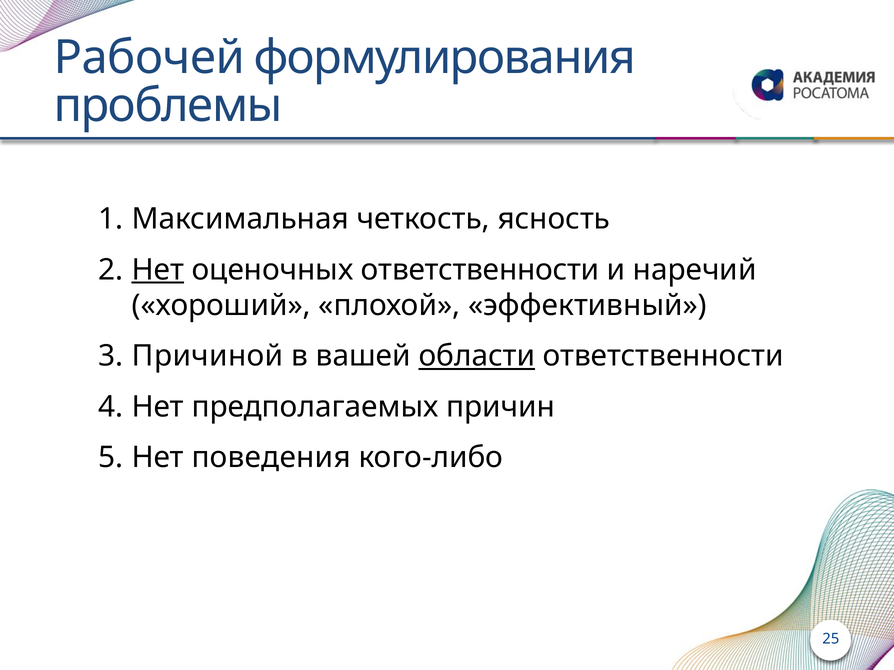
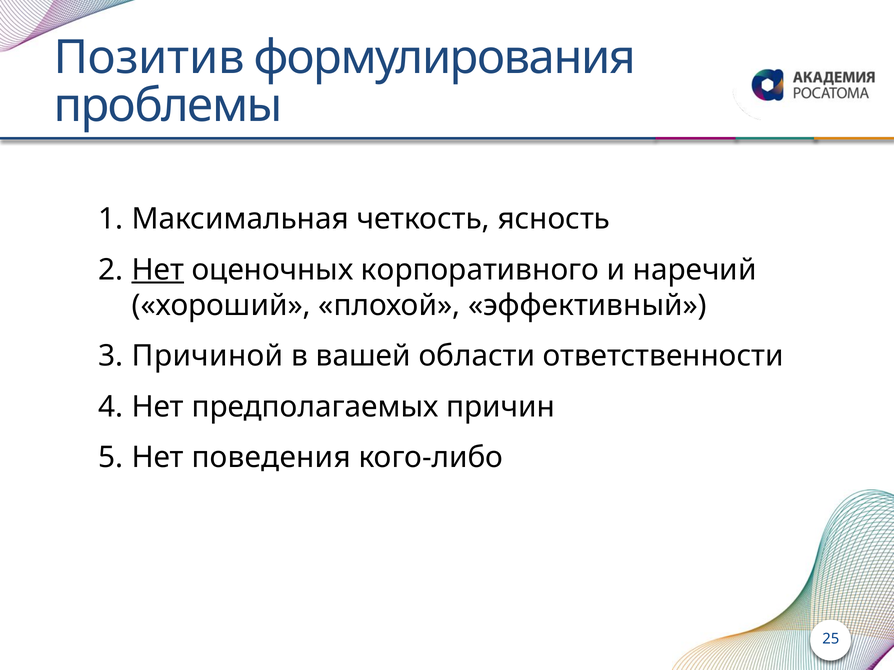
Рабочей: Рабочей -> Позитив (149, 57)
оценочных ответственности: ответственности -> корпоративного (480, 270)
области underline: present -> none (477, 356)
